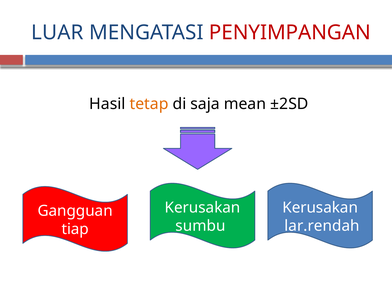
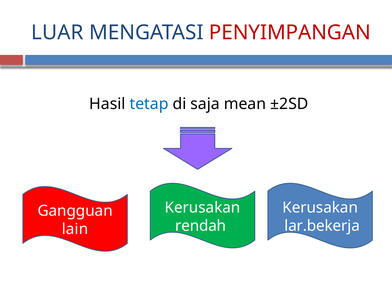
tetap colour: orange -> blue (149, 104)
sumbu: sumbu -> rendah (201, 226)
lar.rendah: lar.rendah -> lar.bekerja (322, 226)
tiap: tiap -> lain (75, 229)
